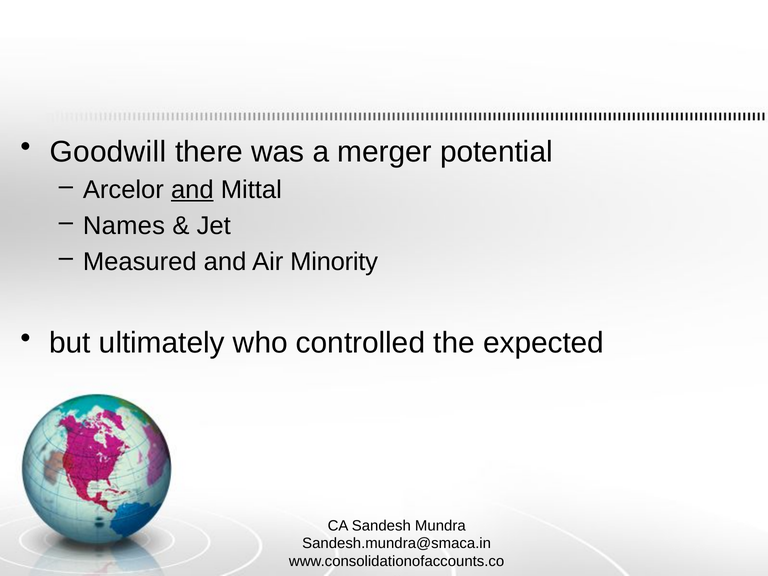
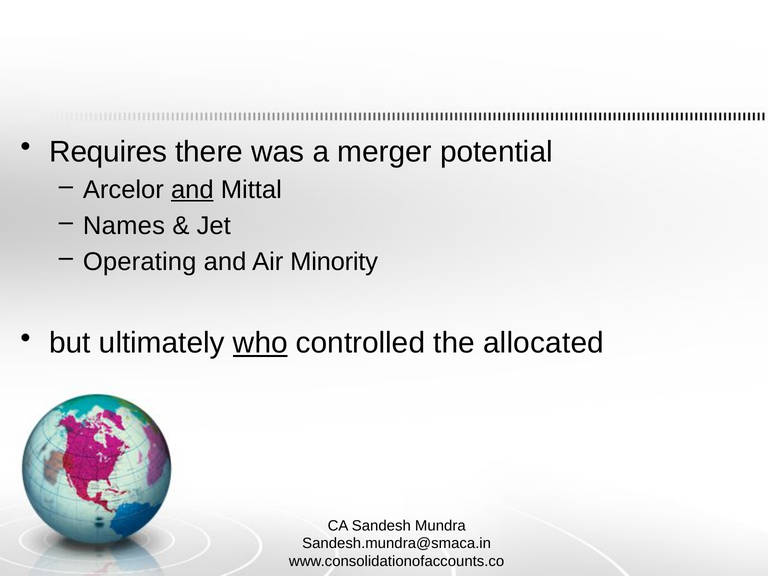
Goodwill: Goodwill -> Requires (108, 152)
Measured: Measured -> Operating (140, 262)
who underline: none -> present (260, 343)
expected: expected -> allocated (543, 343)
